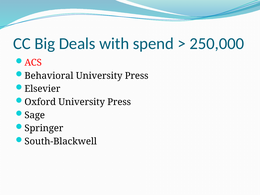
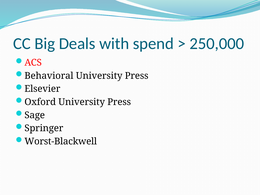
South-Blackwell: South-Blackwell -> Worst-Blackwell (61, 141)
